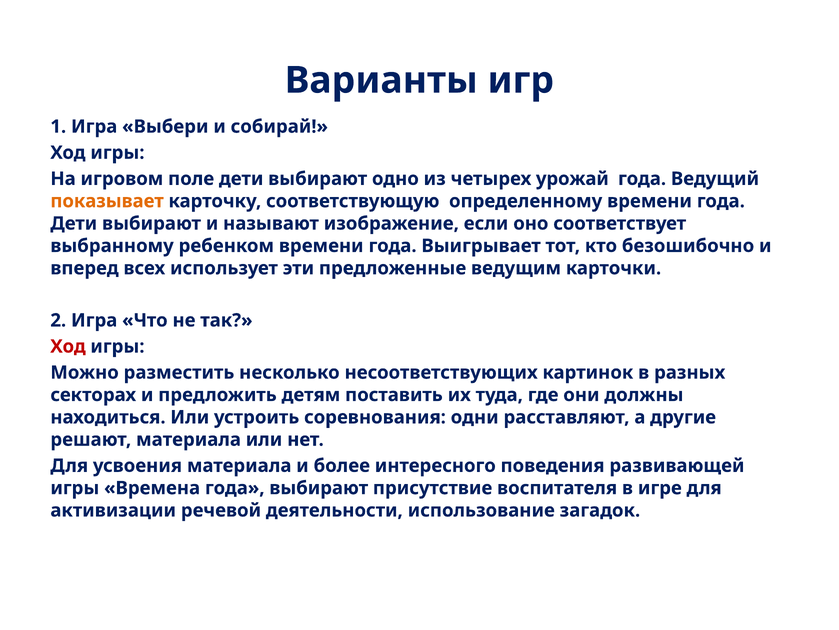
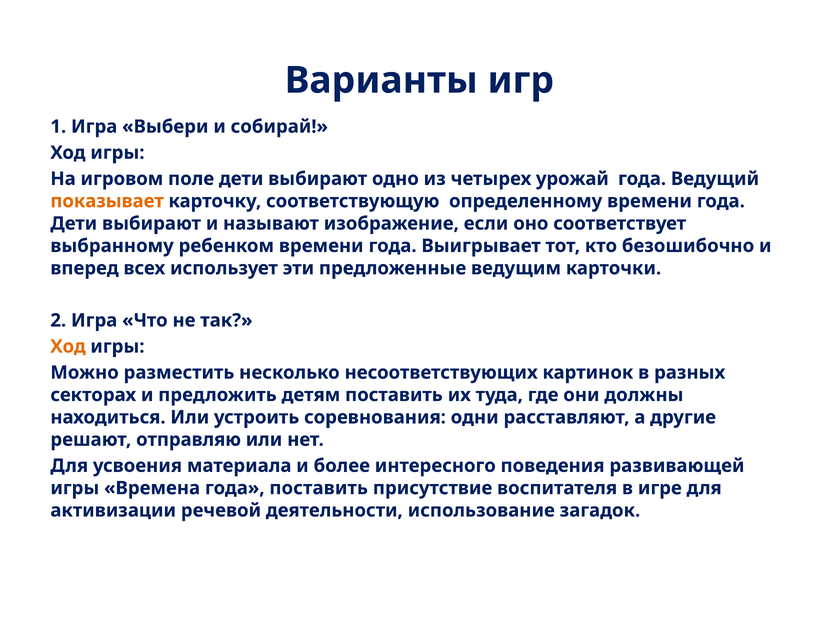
Ход colour: red -> orange (68, 346)
решают материала: материала -> отправляю (189, 439)
года выбирают: выбирают -> поставить (319, 488)
